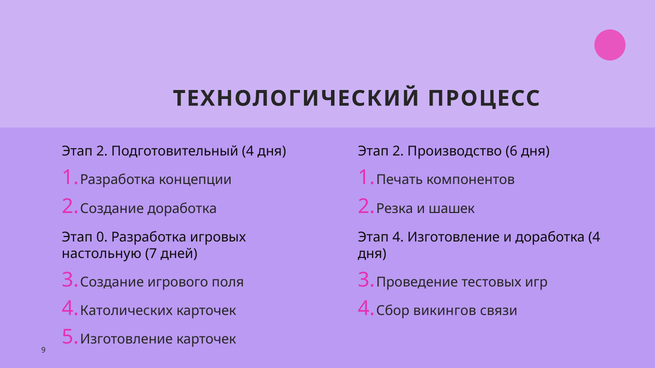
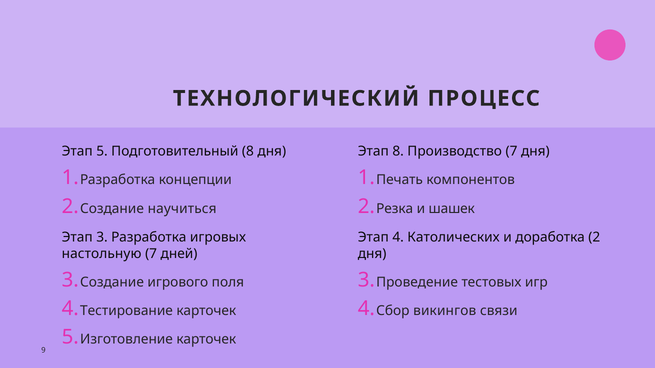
2: 2 -> 5 (102, 151)
Подготовительный 4: 4 -> 8 (248, 151)
2: 2 -> 8 (398, 151)
Производство 6: 6 -> 7 (511, 151)
Создание доработка: доработка -> научиться (182, 209)
4 Изготовление: Изготовление -> Католических (454, 237)
доработка 4: 4 -> 2 (594, 237)
Этап 0: 0 -> 3 (102, 237)
Католических: Католических -> Тестирование (126, 311)
